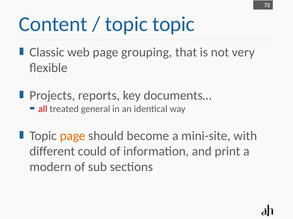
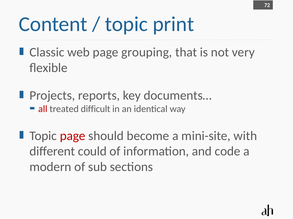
topic topic: topic -> print (173, 24)
general: general -> difficult (96, 109)
page colour: orange -> red (73, 136)
print: print -> code (228, 152)
